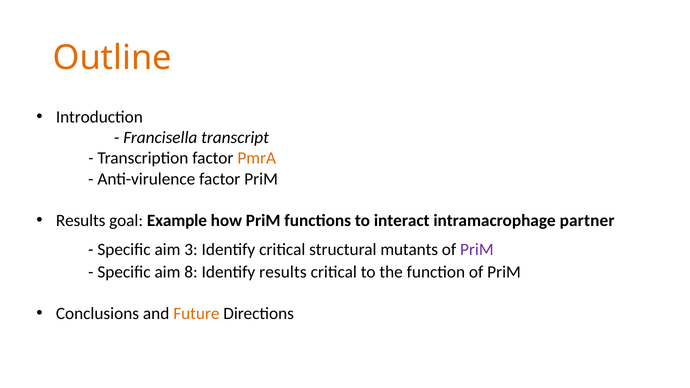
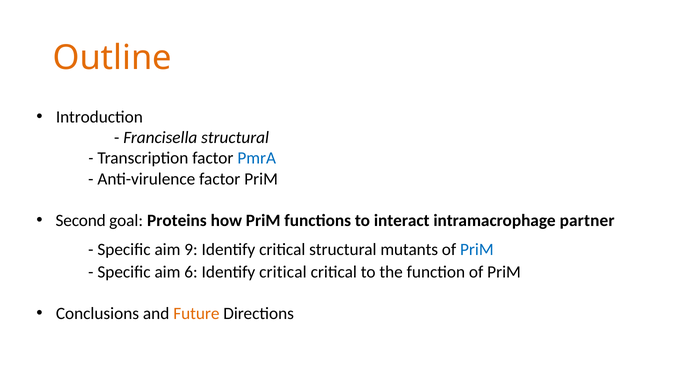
Francisella transcript: transcript -> structural (235, 138)
PmrA colour: orange -> blue (257, 158)
Results: Results -> Second (81, 220)
Example: Example -> Proteins (177, 220)
3: 3 -> 9 (191, 250)
PriM colour: purple -> blue (477, 250)
8: 8 -> 6 (191, 272)
results: results -> critical (283, 272)
